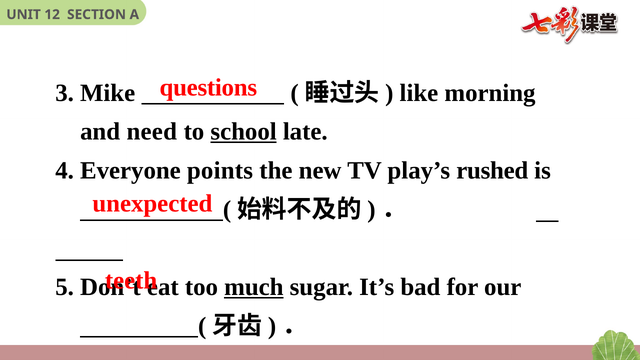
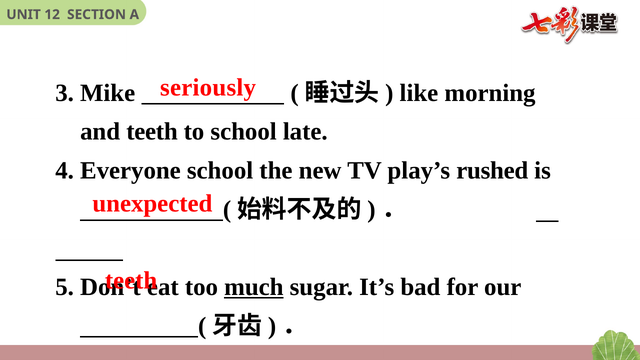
questions: questions -> seriously (208, 88)
and need: need -> teeth (152, 132)
school underline: present -> none (244, 132)
Everyone points: points -> school (220, 171)
